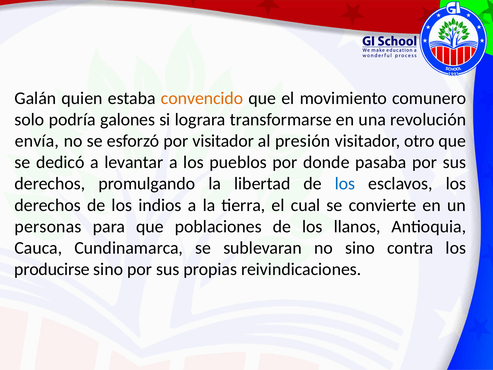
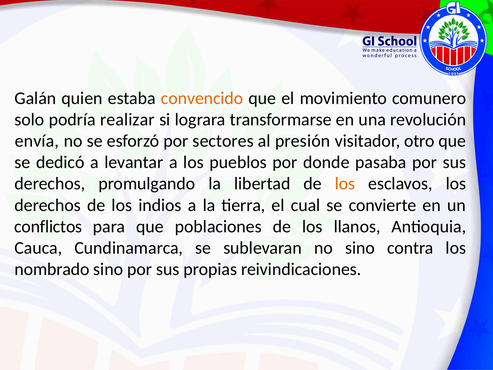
galones: galones -> realizar (127, 120)
por visitador: visitador -> sectores (223, 141)
los colour: blue -> orange (345, 184)
personas: personas -> conflictos (48, 226)
producirse: producirse -> nombrado (52, 269)
